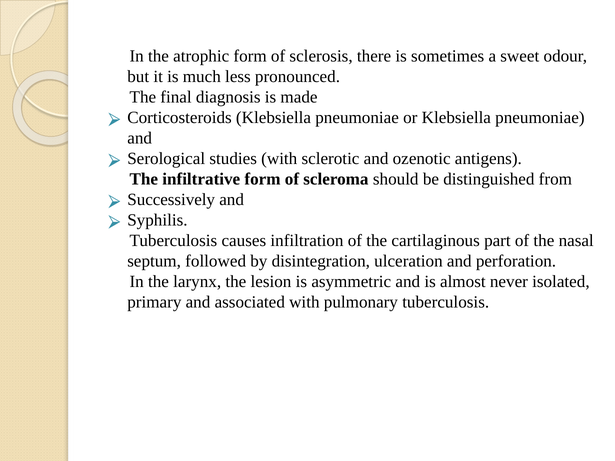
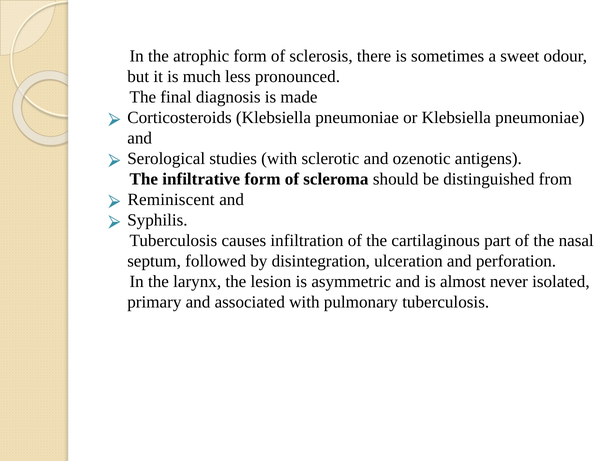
Successively: Successively -> Reminiscent (171, 200)
